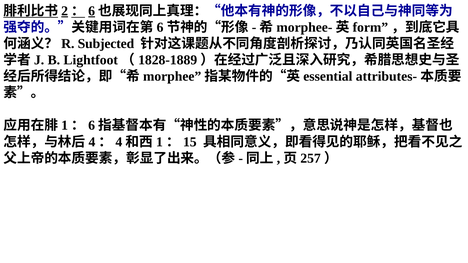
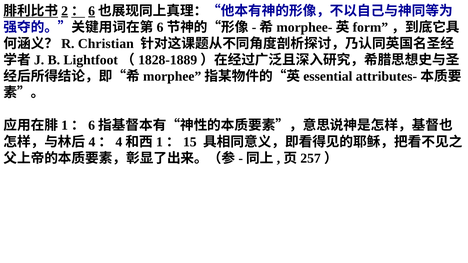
Subjected: Subjected -> Christian (106, 44)
